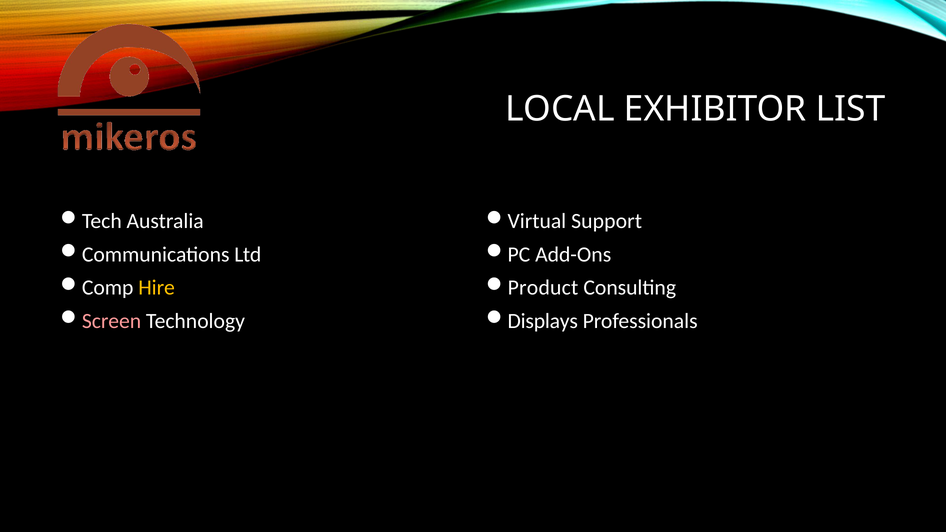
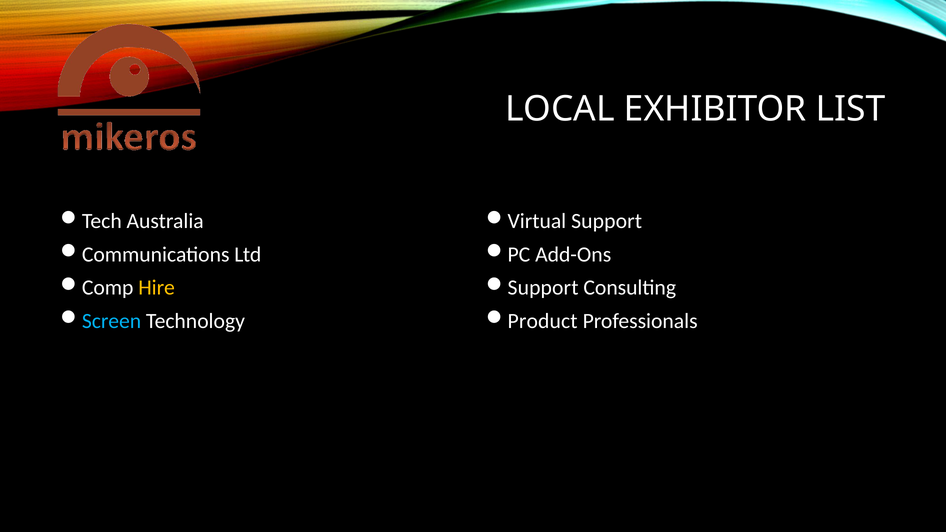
Product: Product -> Support (543, 288)
Screen colour: pink -> light blue (112, 321)
Displays: Displays -> Product (543, 321)
